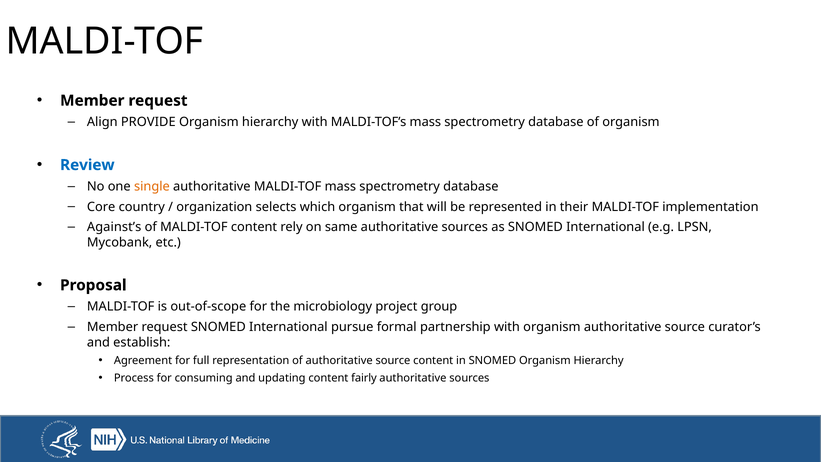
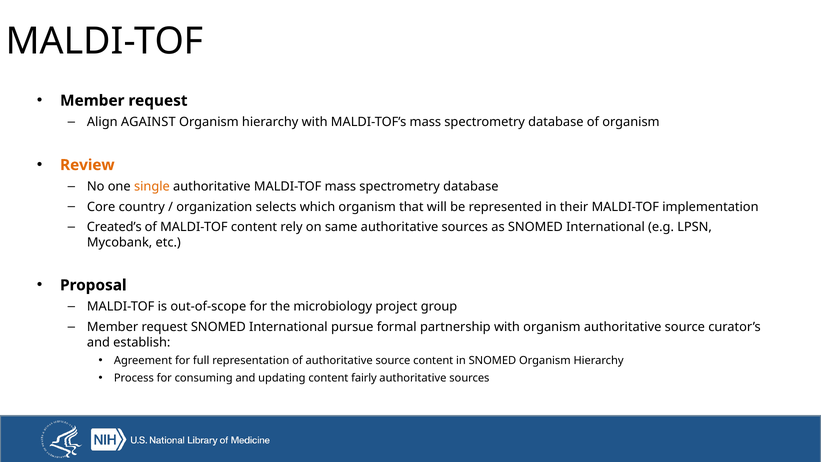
PROVIDE: PROVIDE -> AGAINST (148, 122)
Review colour: blue -> orange (87, 165)
Against’s: Against’s -> Created’s (114, 227)
